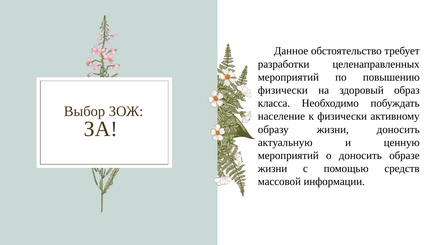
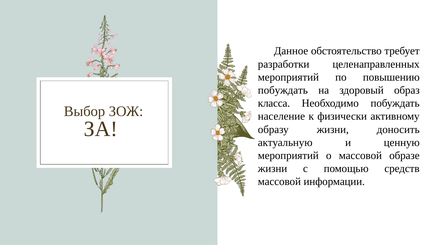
физически: физически -> побуждать (283, 90)
о доносить: доносить -> массовой (360, 155)
